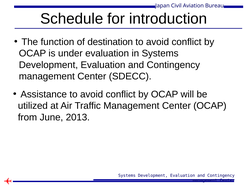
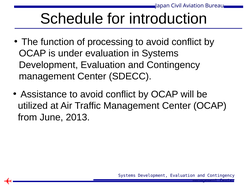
destination: destination -> processing (110, 42)
